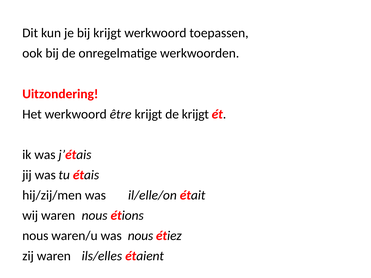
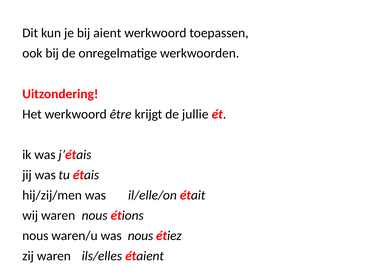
bij krijgt: krijgt -> aient (107, 33)
de krijgt: krijgt -> jullie (195, 114)
